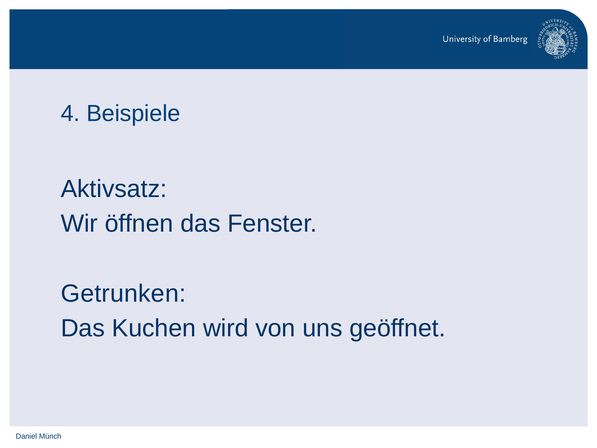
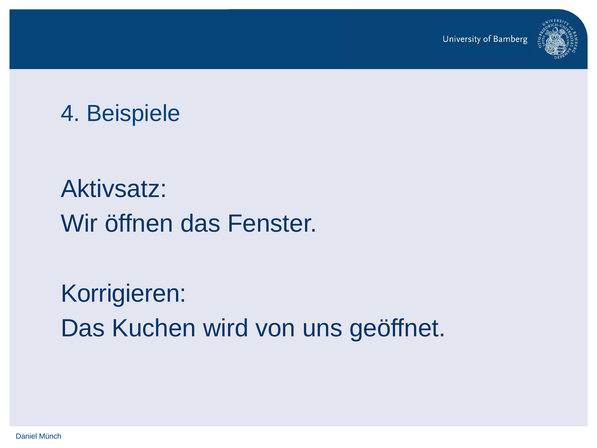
Getrunken: Getrunken -> Korrigieren (124, 293)
